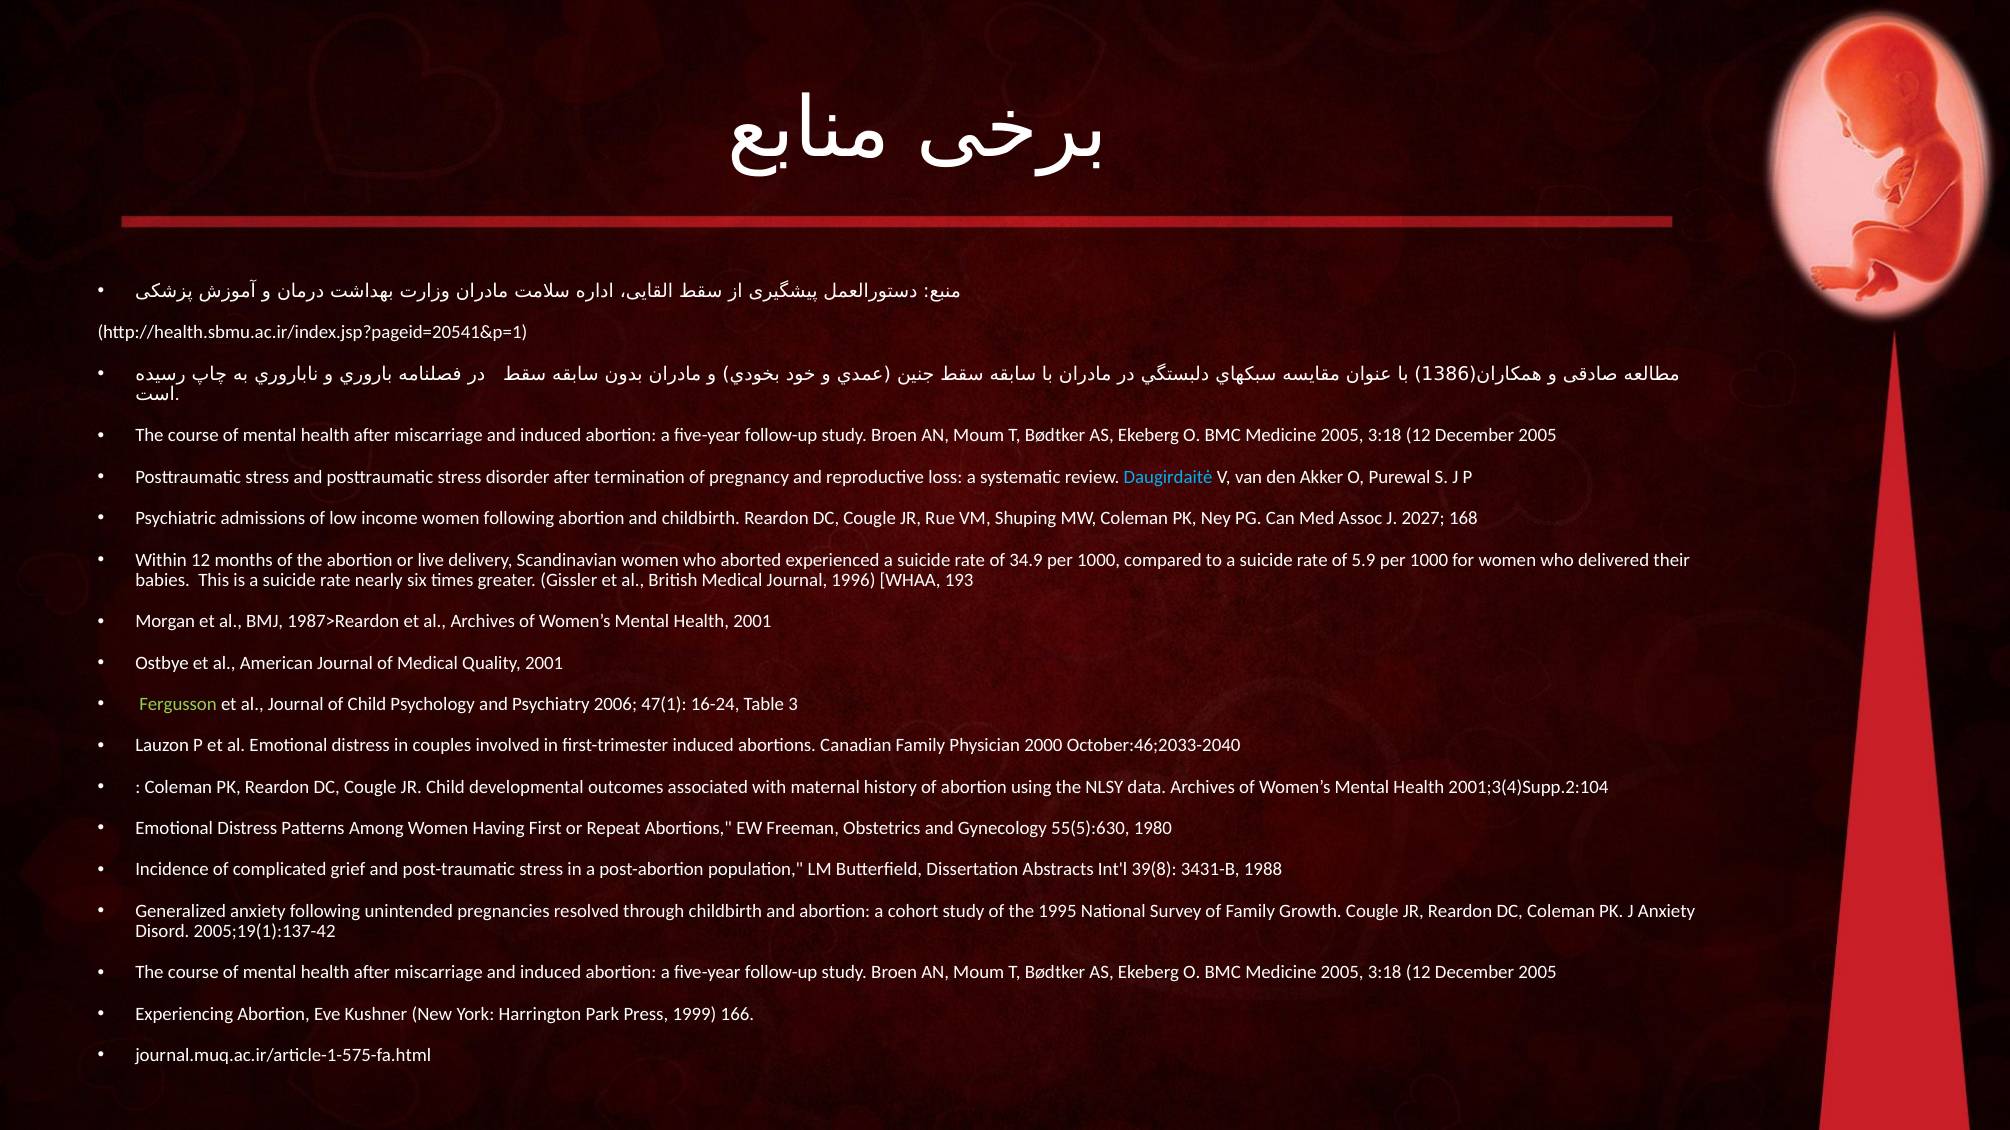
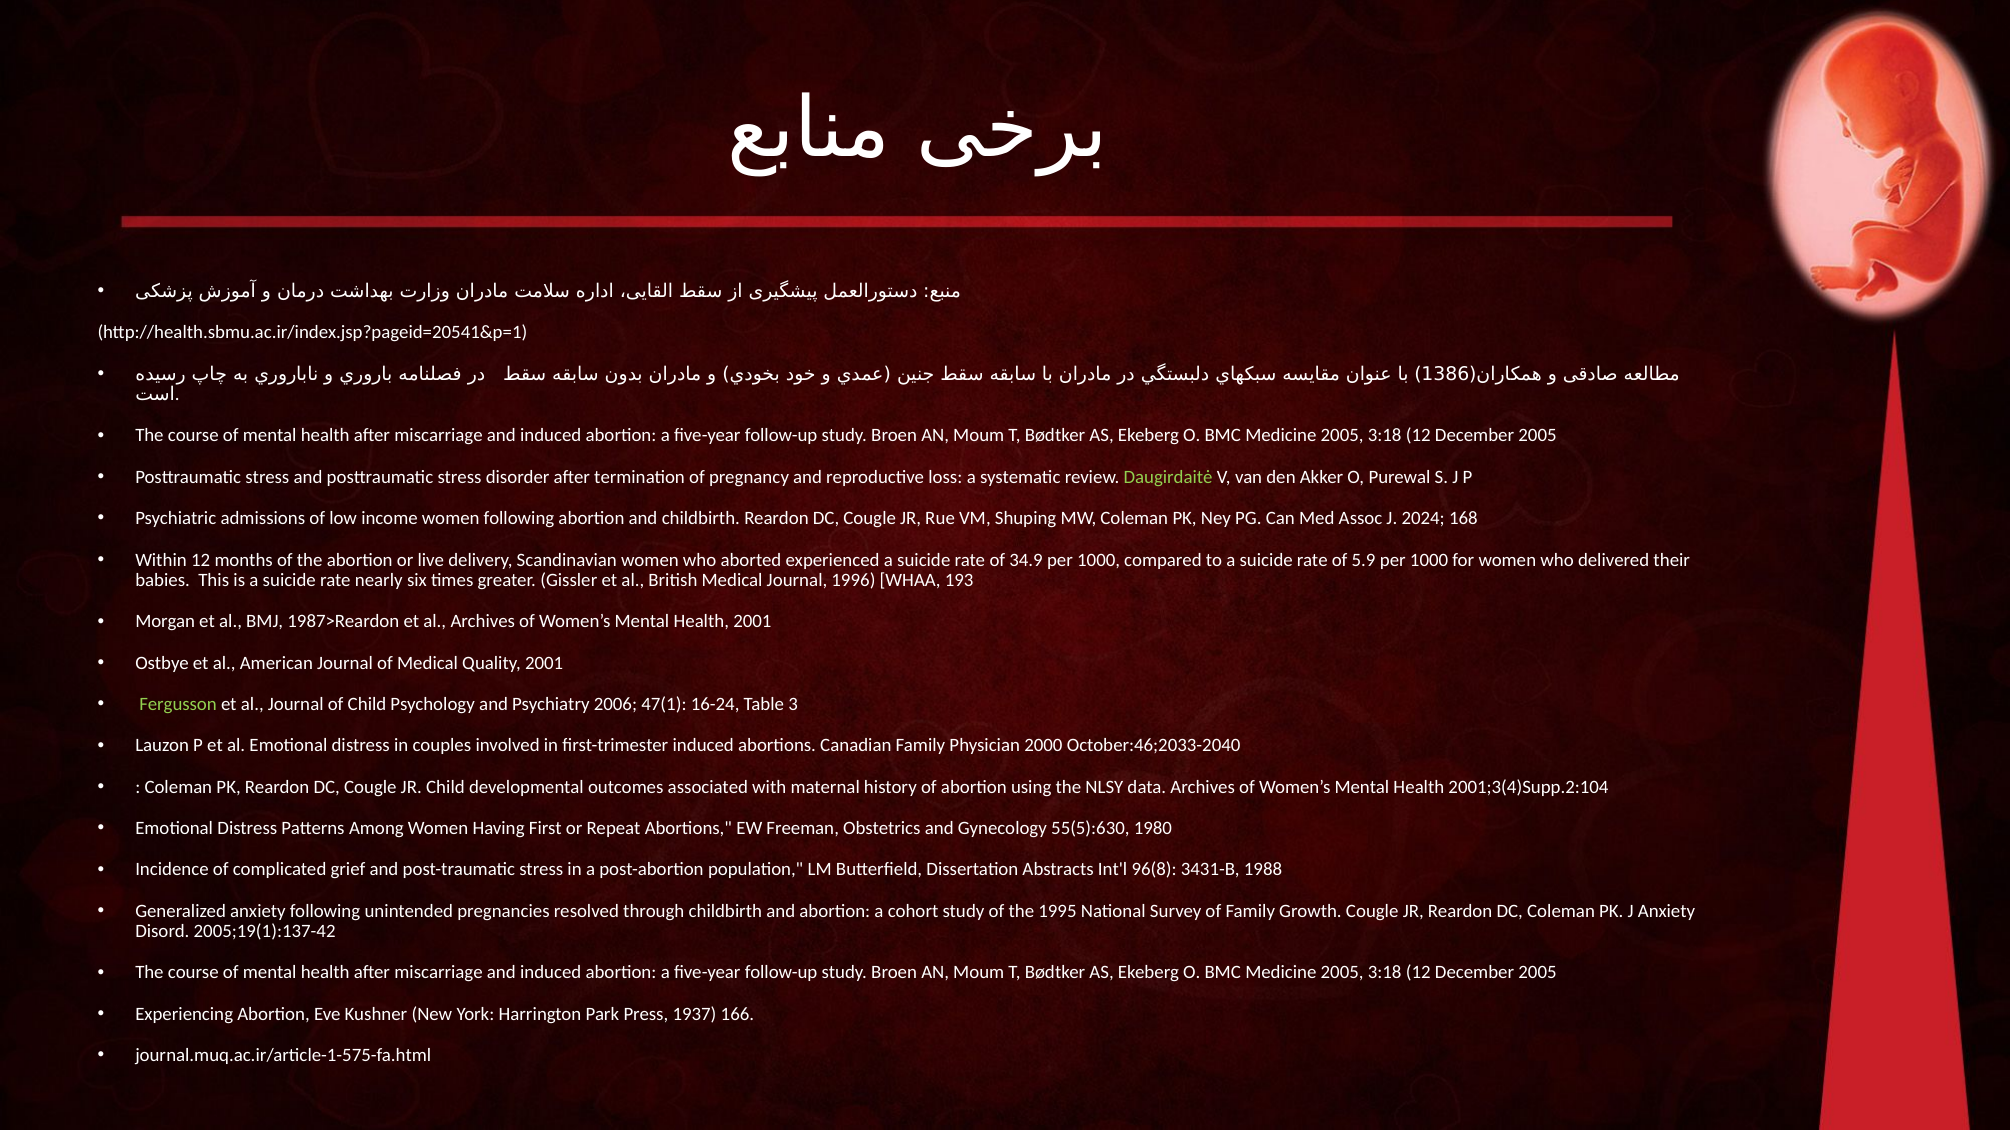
Daugirdaitė colour: light blue -> light green (1168, 477)
2027: 2027 -> 2024 (1423, 519)
39(8: 39(8 -> 96(8 (1154, 870)
1999: 1999 -> 1937 (694, 1015)
